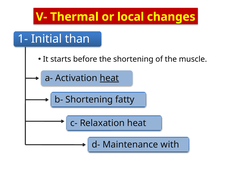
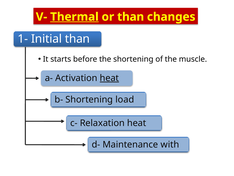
Thermal underline: none -> present (74, 17)
or local: local -> than (131, 17)
fatty: fatty -> load (125, 99)
